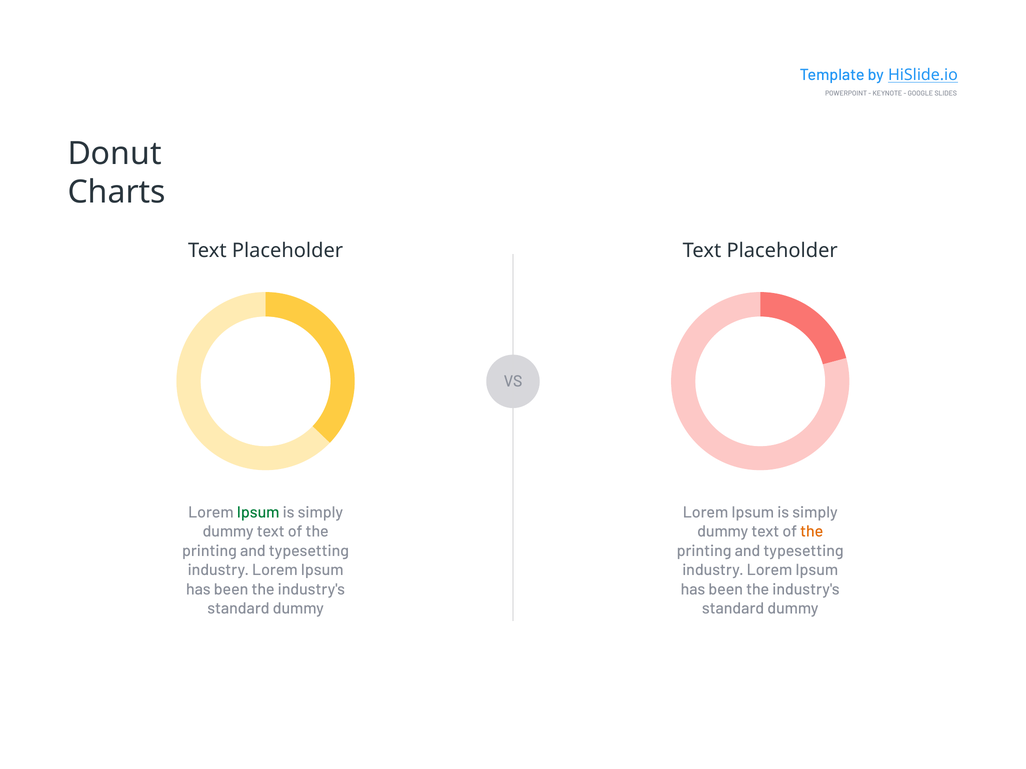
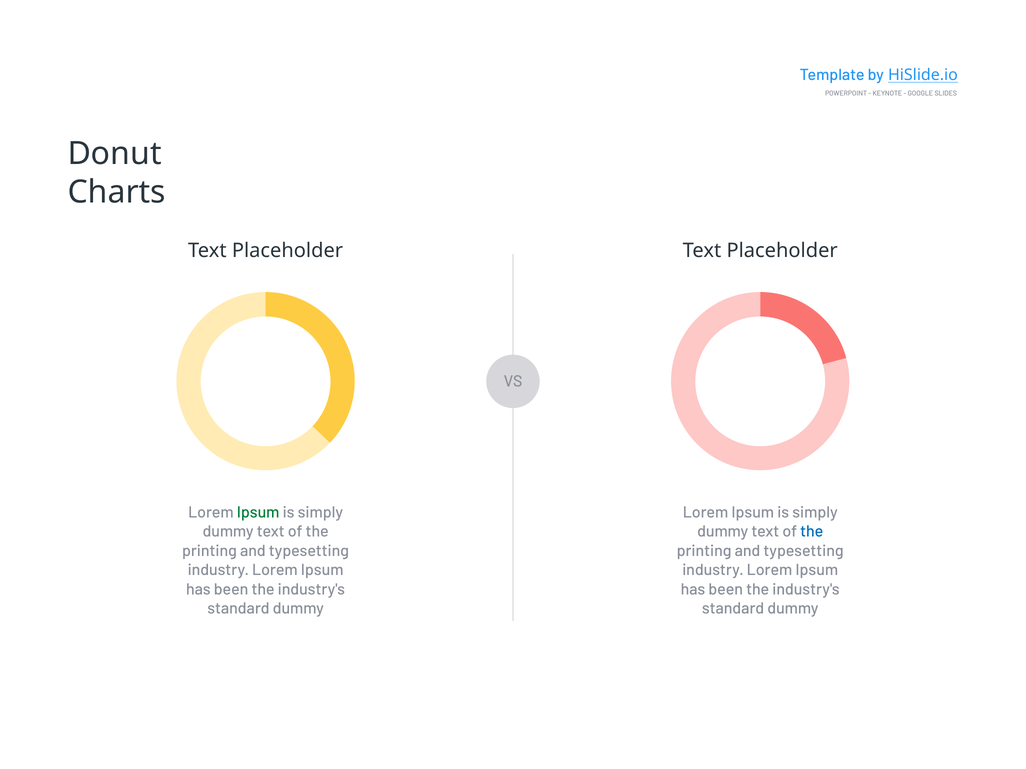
the colour: orange -> blue (812, 532)
